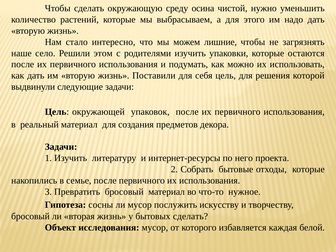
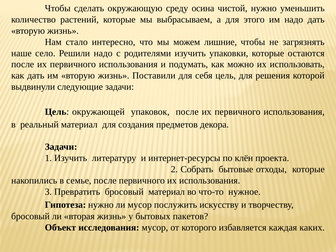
Решили этом: этом -> надо (103, 53)
него: него -> клён (244, 158)
Гипотеза сосны: сосны -> нужно (101, 205)
бытовых сделать: сделать -> пакетов (190, 216)
белой: белой -> каких (312, 228)
